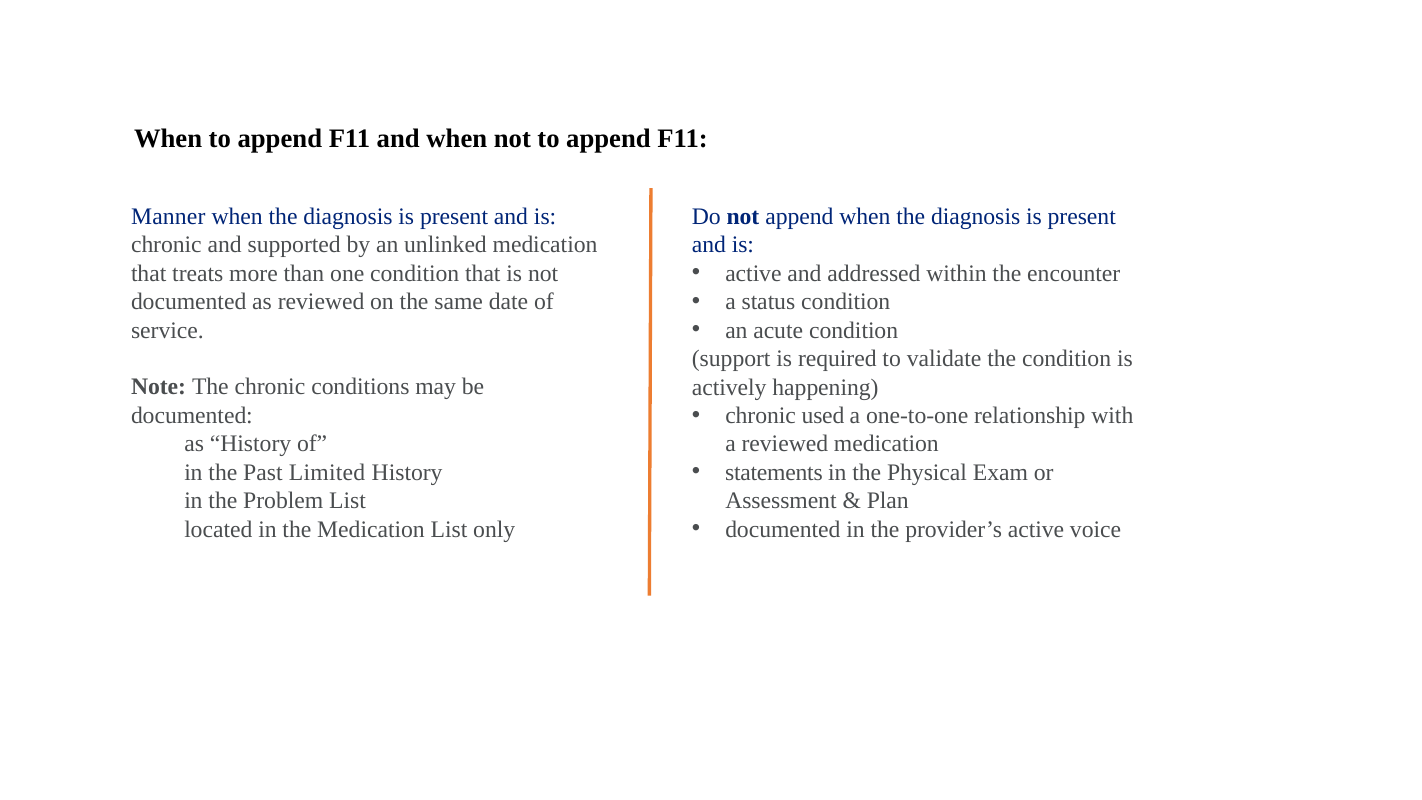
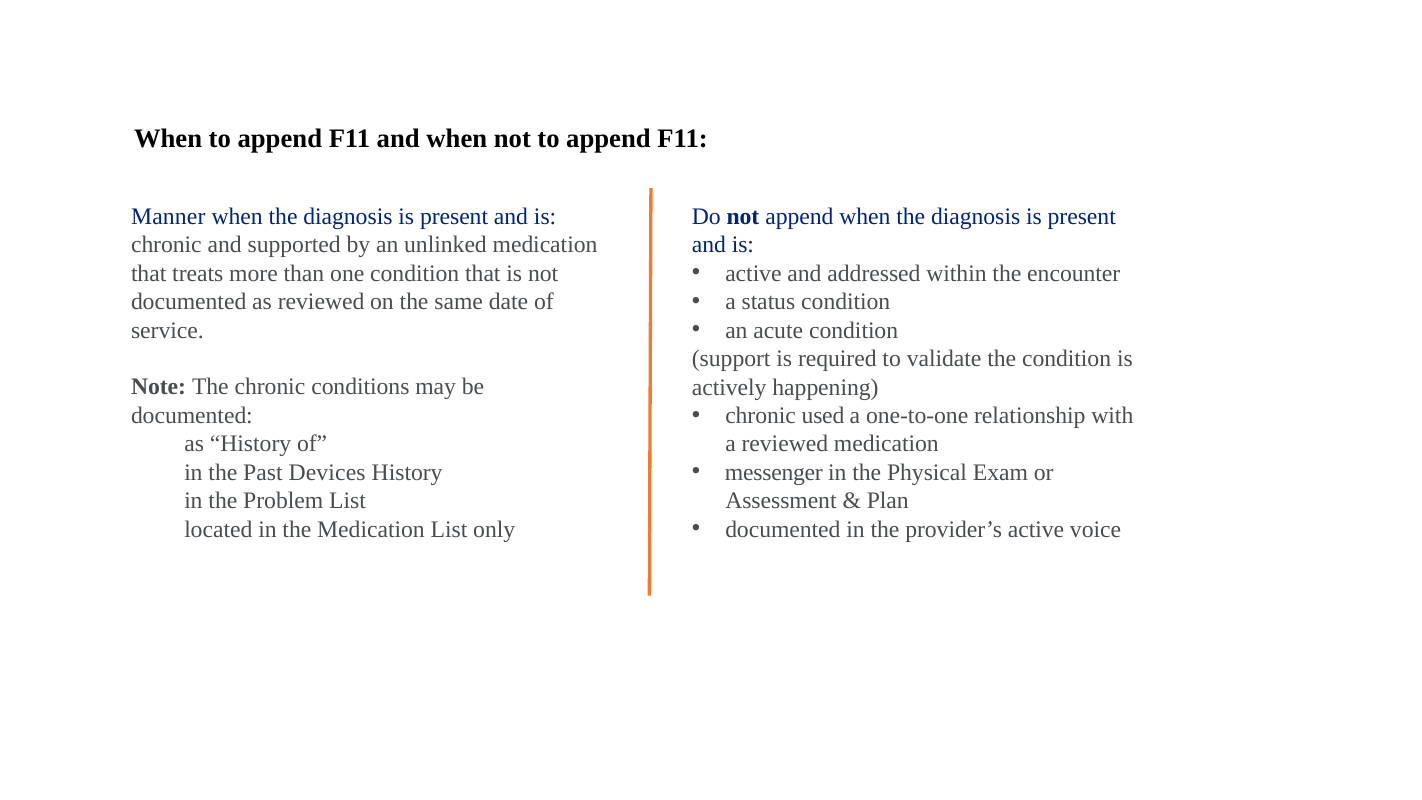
statements: statements -> messenger (774, 472)
Limited: Limited -> Devices (327, 472)
